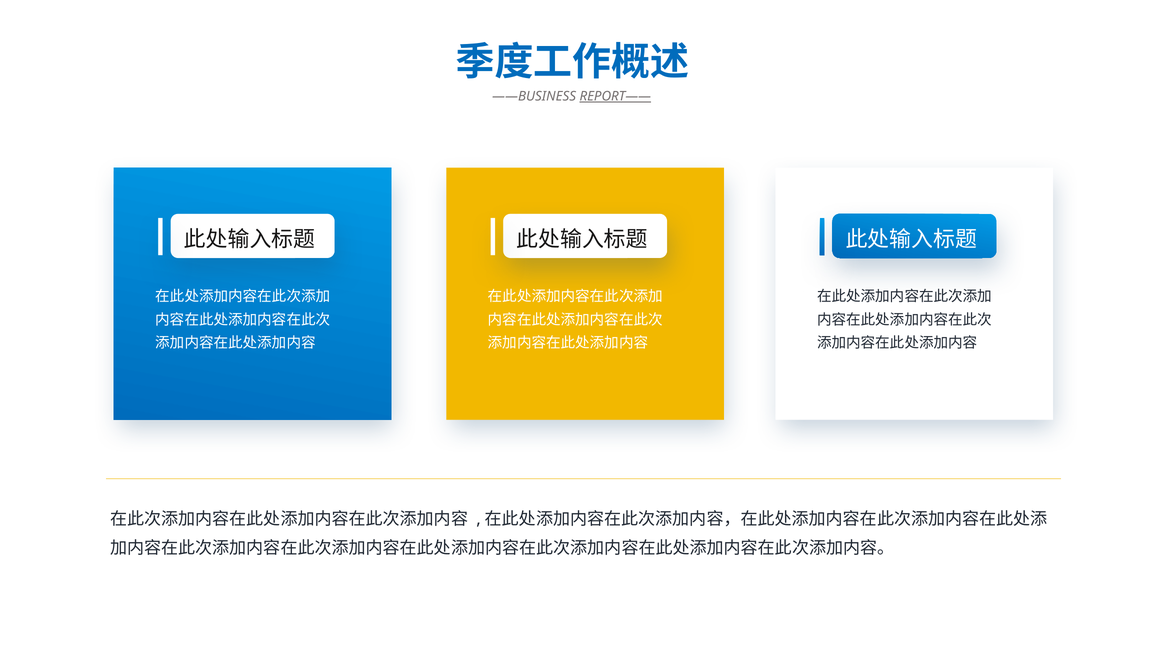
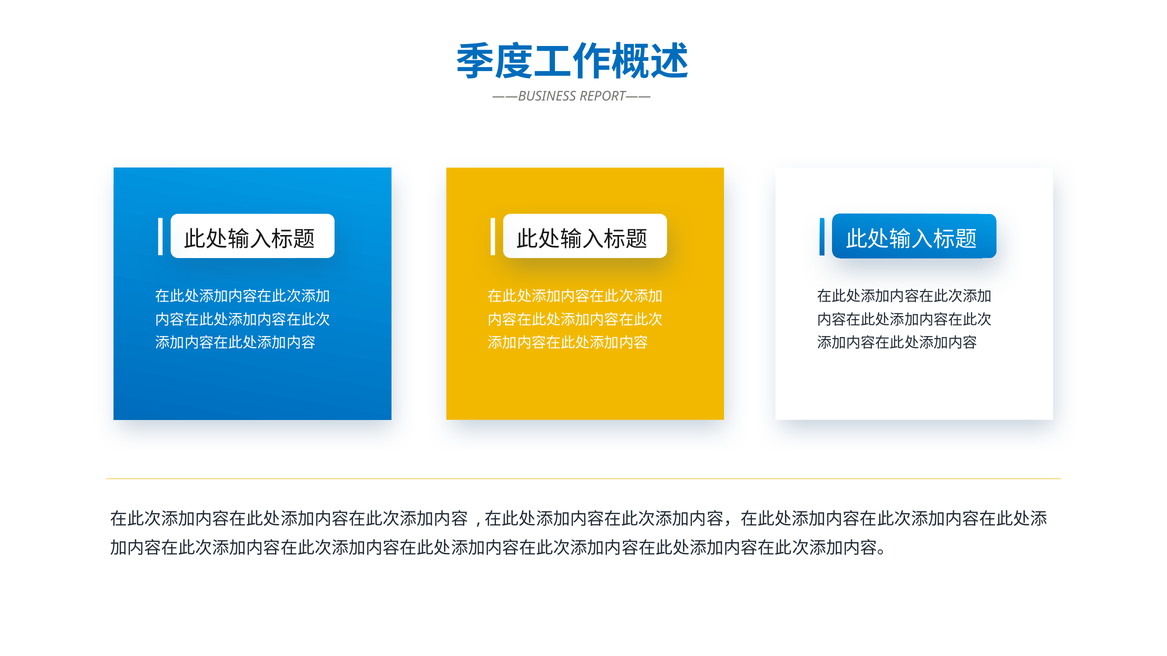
REPORT—— underline: present -> none (615, 96)
